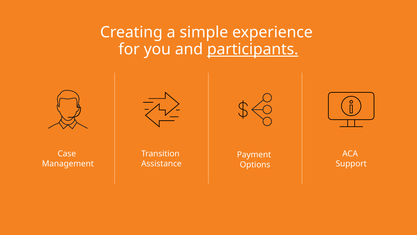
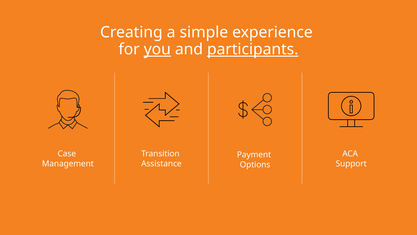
you underline: none -> present (157, 49)
